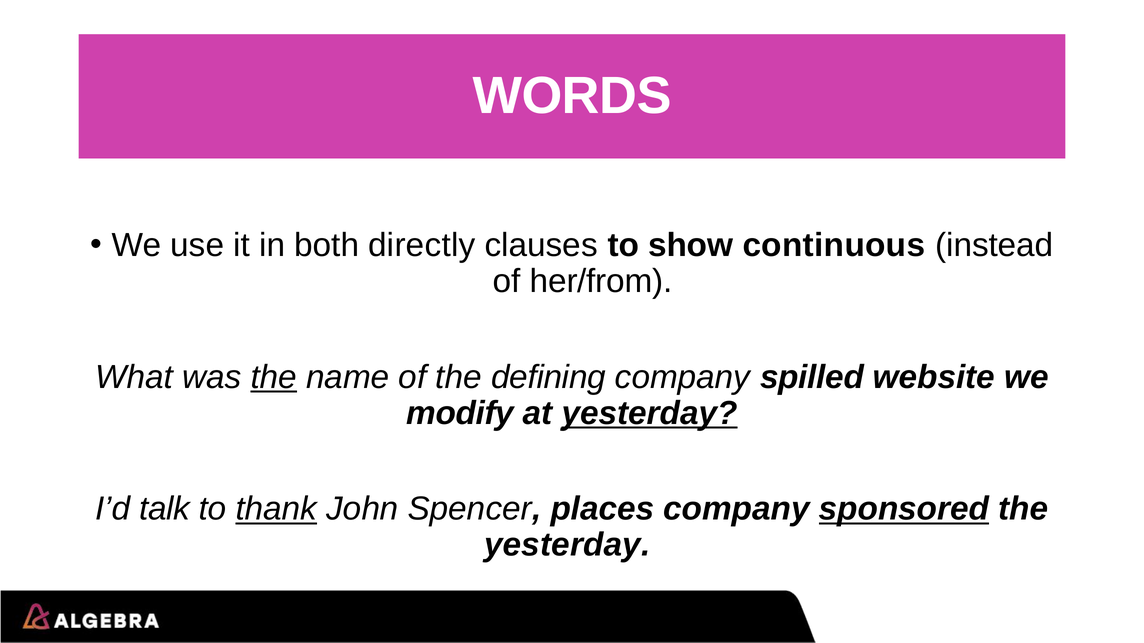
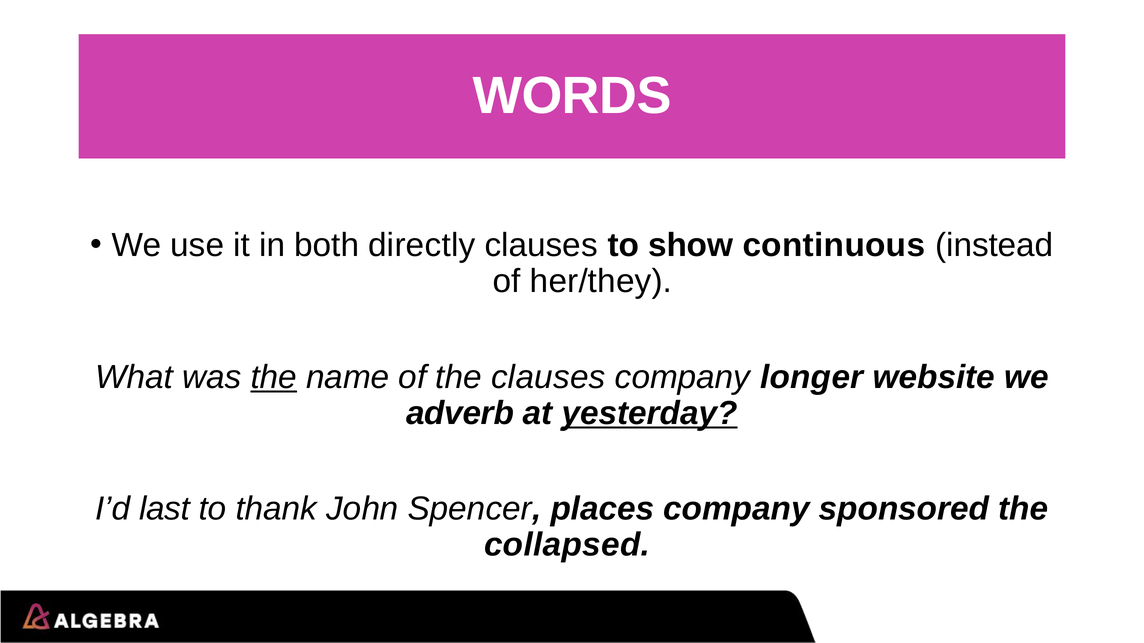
her/from: her/from -> her/they (601, 281)
the defining: defining -> clauses (548, 377)
spilled: spilled -> longer (812, 377)
modify: modify -> adverb (460, 413)
talk: talk -> last (165, 509)
thank underline: present -> none (276, 509)
sponsored underline: present -> none (904, 509)
yesterday: yesterday -> collapsed (567, 545)
